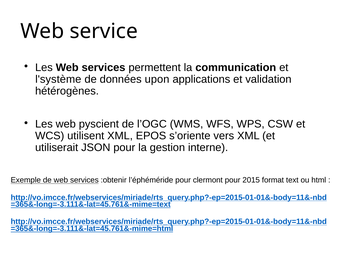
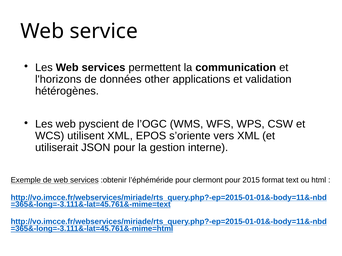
l'système: l'système -> l'horizons (58, 79)
upon: upon -> other (157, 79)
